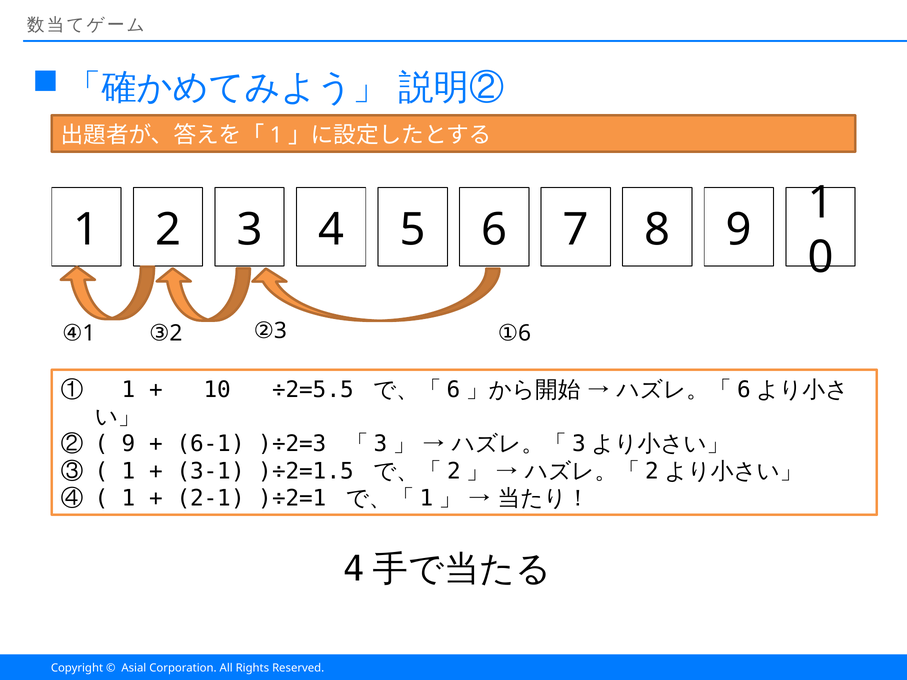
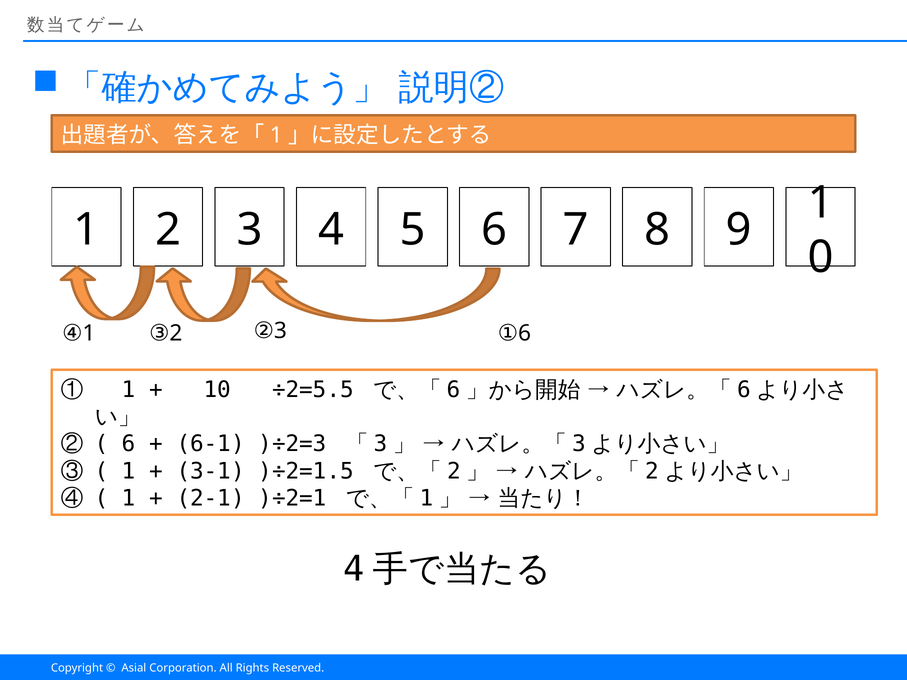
9: 9 -> 6 (129, 444)
